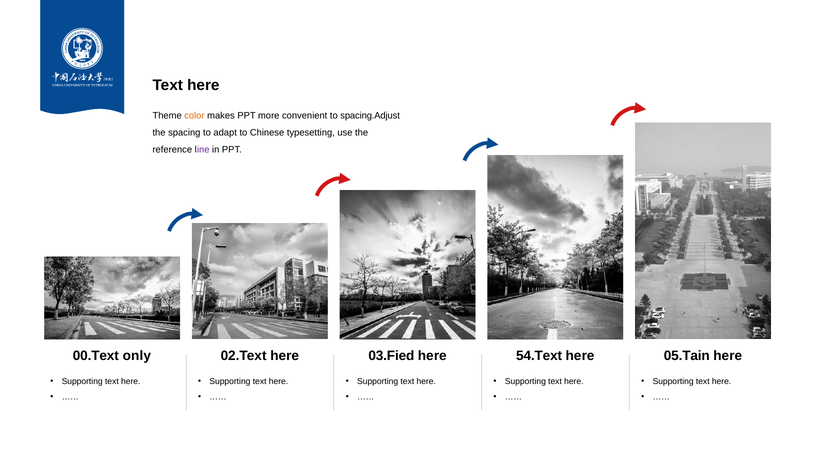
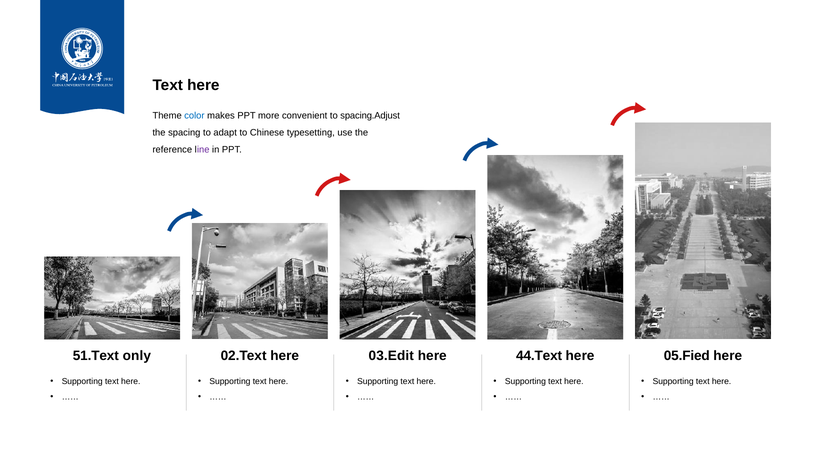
color colour: orange -> blue (194, 116)
00.Tex: 00.Tex -> 51.Tex (94, 356)
03.Fied: 03.Fied -> 03.Edit (391, 356)
54.Text: 54.Text -> 44.Text (539, 356)
05.Tain: 05.Tain -> 05.Fied (687, 356)
